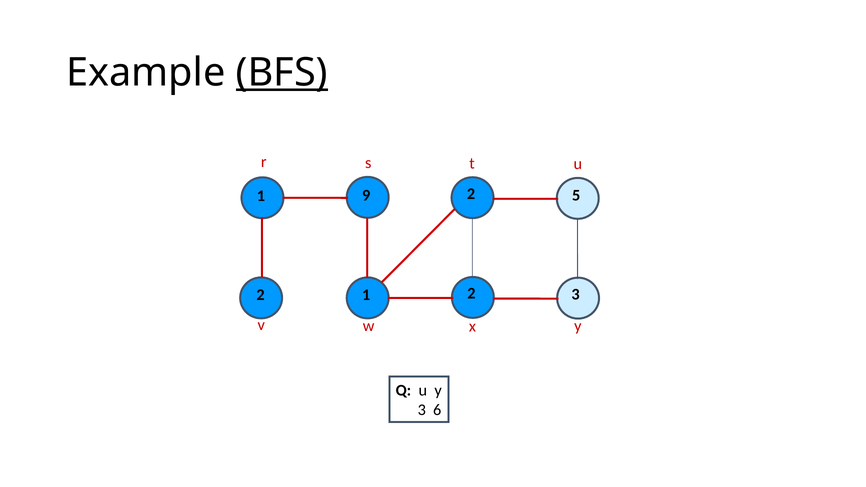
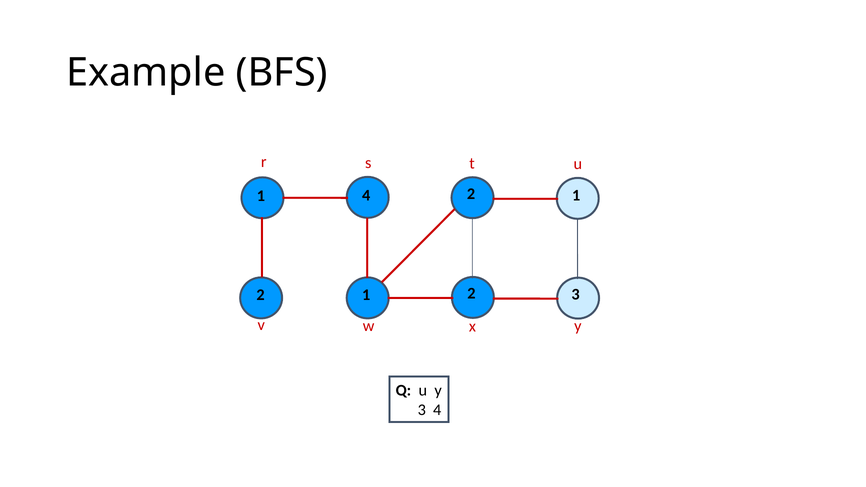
BFS underline: present -> none (282, 73)
2 5: 5 -> 1 (576, 195)
1 9: 9 -> 4 (366, 195)
3 6: 6 -> 4 (437, 410)
